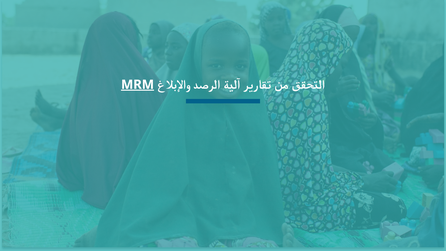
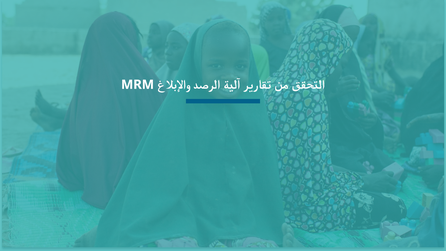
MRM underline: present -> none (138, 85)
